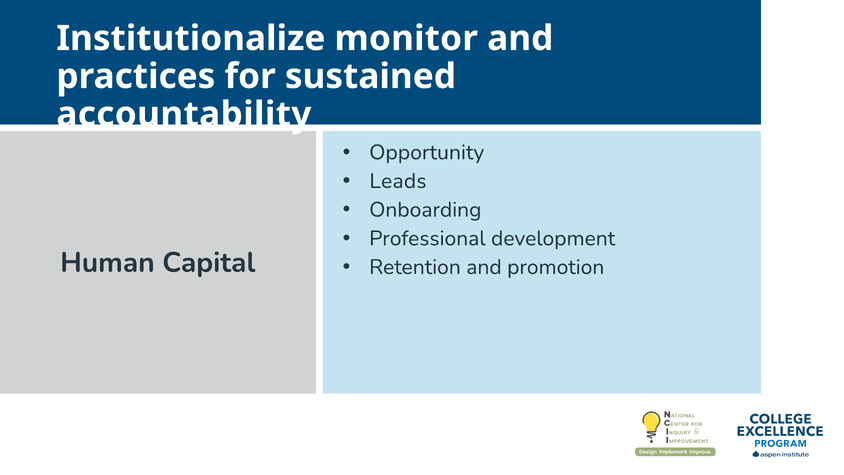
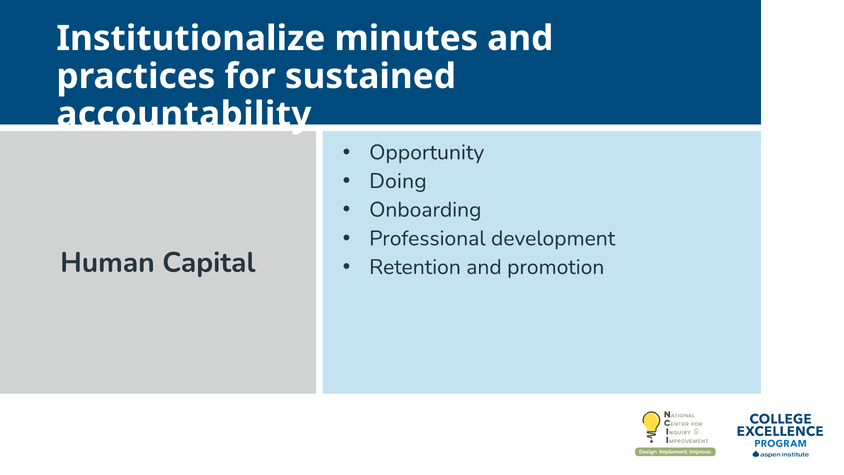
monitor: monitor -> minutes (406, 38)
Leads: Leads -> Doing (398, 181)
